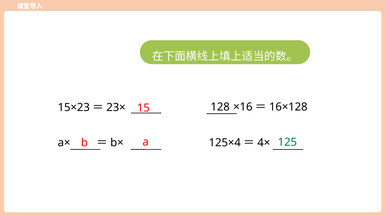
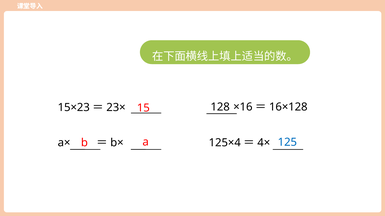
125 colour: green -> blue (287, 143)
